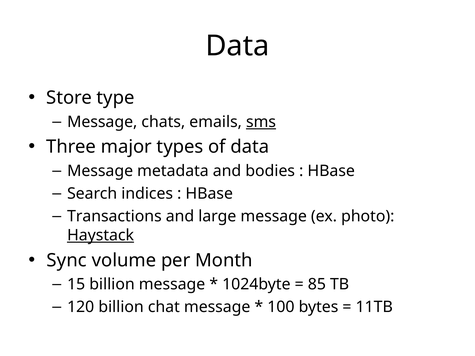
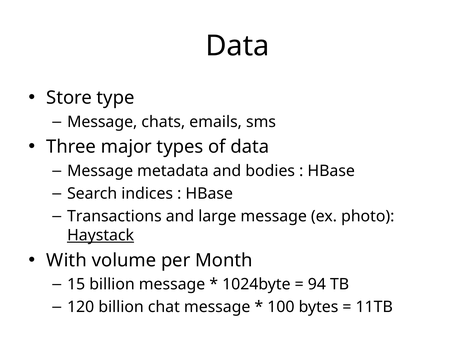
sms underline: present -> none (261, 122)
Sync: Sync -> With (67, 261)
85: 85 -> 94 (317, 285)
